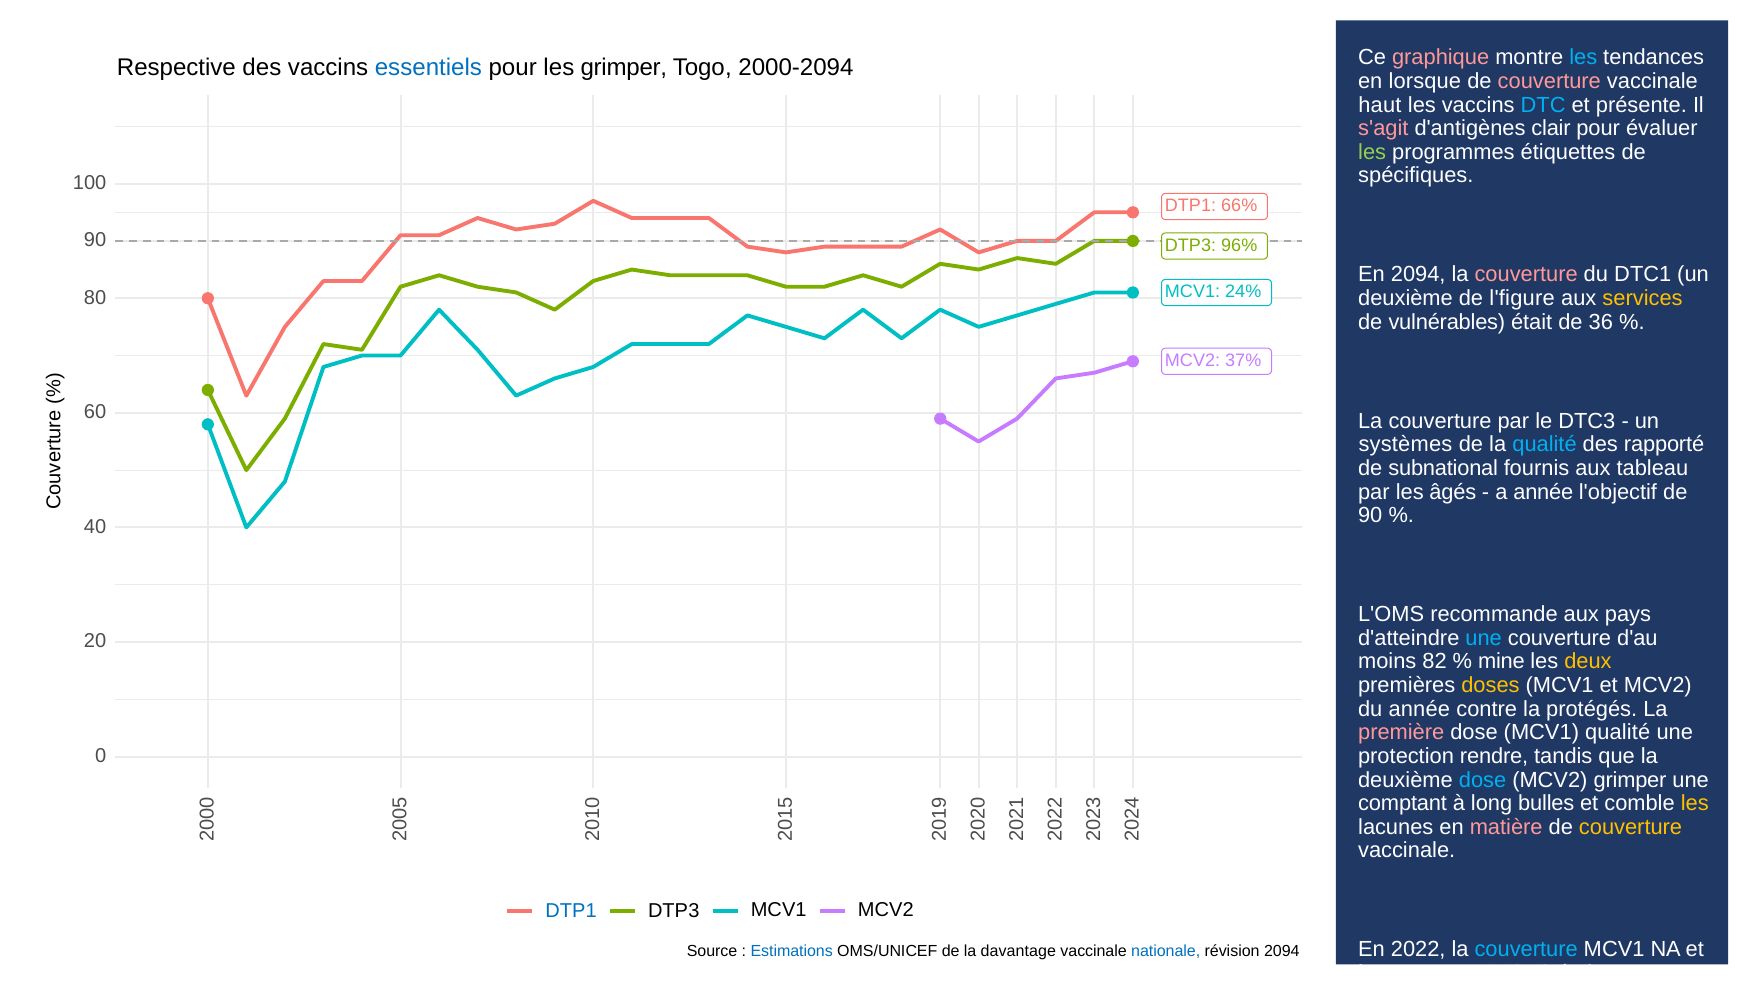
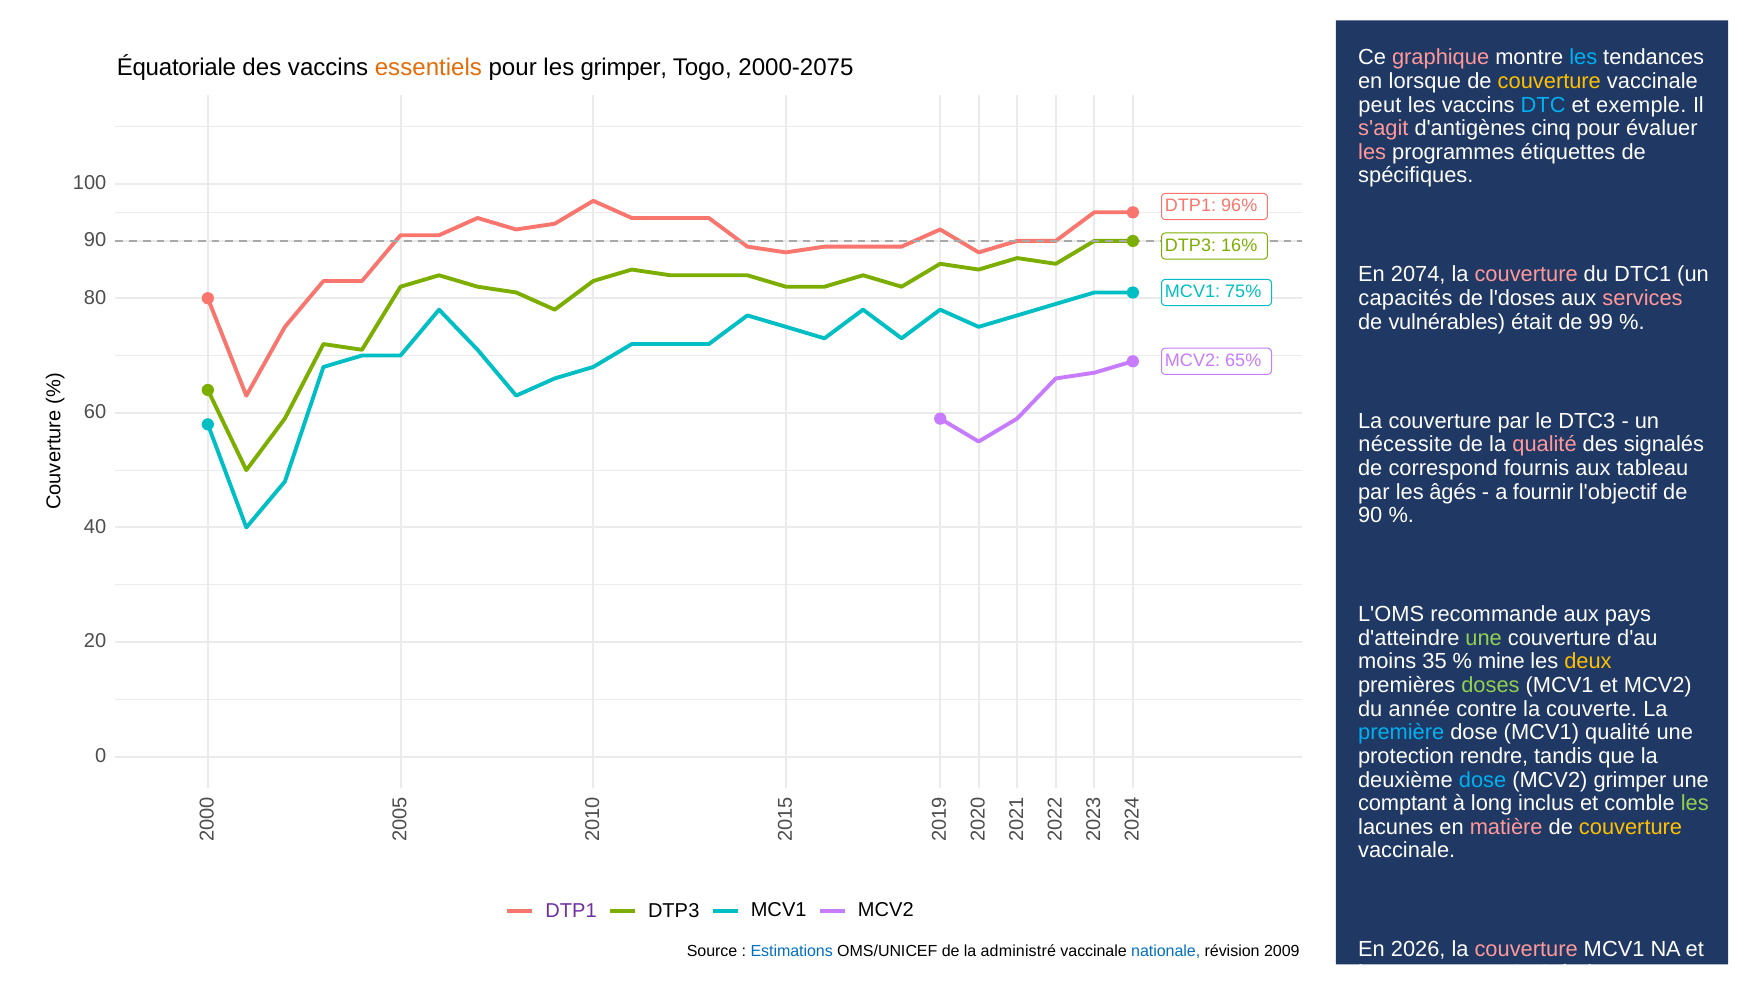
Respective: Respective -> Équatoriale (176, 68)
essentiels colour: blue -> orange (428, 68)
2000-2094: 2000-2094 -> 2000-2075 (796, 68)
couverture colour: pink -> yellow (1549, 81)
haut: haut -> peut (1380, 105)
présente: présente -> exemple (1641, 105)
clair: clair -> cinq (1551, 128)
les colour: light green -> pink (1372, 152)
66%: 66% -> 96% (1239, 206)
96%: 96% -> 16% (1239, 245)
En 2094: 2094 -> 2074 (1418, 275)
24%: 24% -> 75% (1243, 292)
deuxième: deuxième -> capacités (1405, 298)
l'figure: l'figure -> l'doses (1522, 298)
services colour: yellow -> pink (1643, 298)
36: 36 -> 99 (1601, 322)
37%: 37% -> 65% (1243, 360)
systèmes: systèmes -> nécessite (1405, 444)
qualité colour: light blue -> pink (1545, 444)
rapporté: rapporté -> signalés (1664, 444)
subnational: subnational -> correspond (1443, 468)
a année: année -> fournir (1543, 491)
une colour: light blue -> light green (1484, 638)
82: 82 -> 35 (1435, 661)
doses colour: yellow -> light green (1490, 685)
protégés: protégés -> couverte (1592, 708)
première colour: pink -> light blue (1401, 732)
bulles: bulles -> inclus (1546, 803)
les colour: yellow -> light green (1695, 803)
DTP1 colour: blue -> purple (571, 910)
2022: 2022 -> 2026 (1418, 949)
couverture colour: light blue -> pink (1526, 949)
davantage: davantage -> administré (1018, 950)
révision 2094: 2094 -> 2009 (1282, 950)
